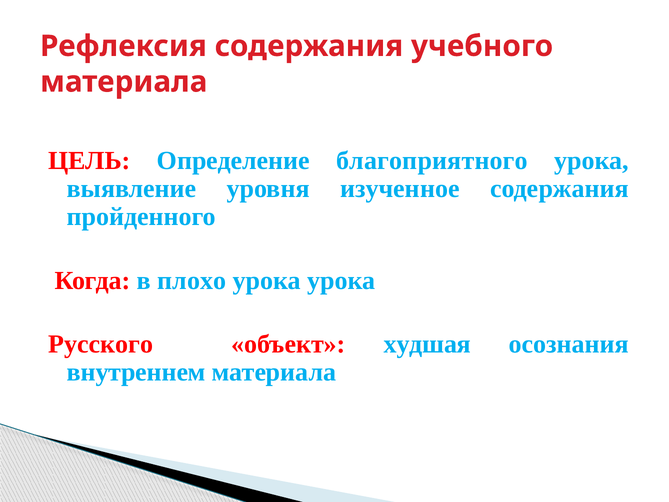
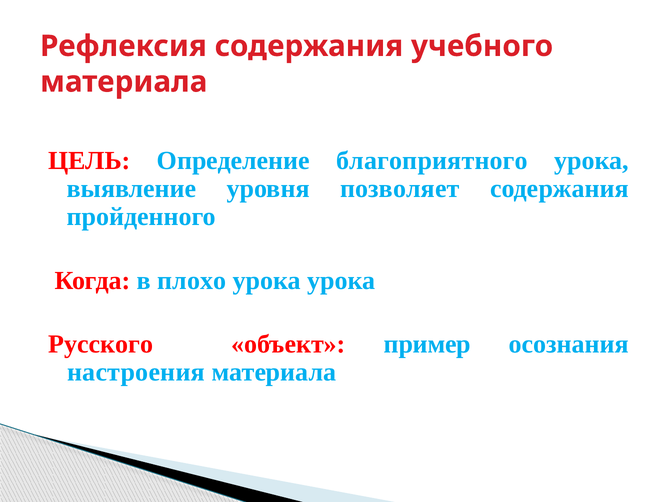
изученное: изученное -> позволяет (400, 189)
худшая: худшая -> пример (427, 344)
внутреннем: внутреннем -> настроения (136, 372)
